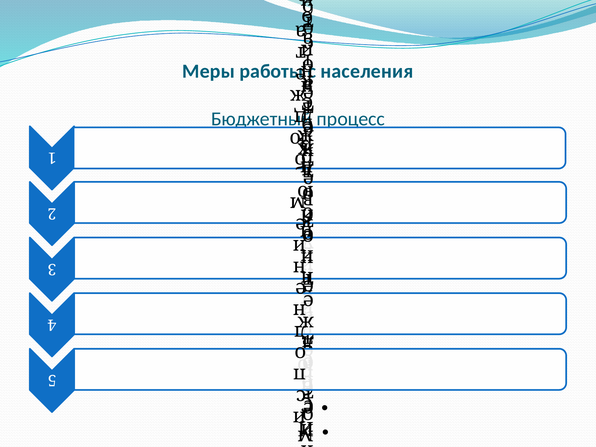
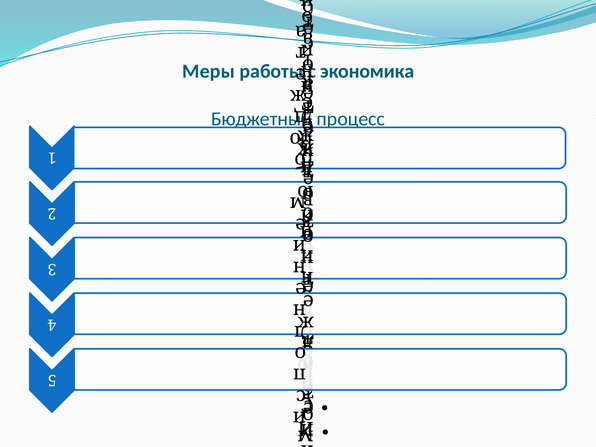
населения: населения -> экономика (367, 71)
